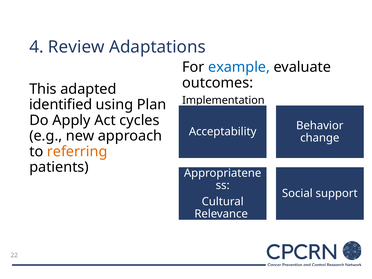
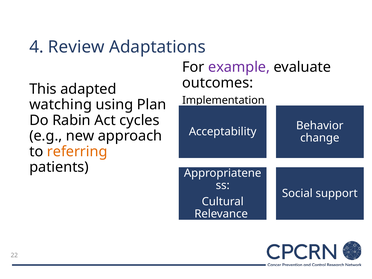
example colour: blue -> purple (239, 67)
identified: identified -> watching (61, 105)
Apply: Apply -> Rabin (71, 120)
